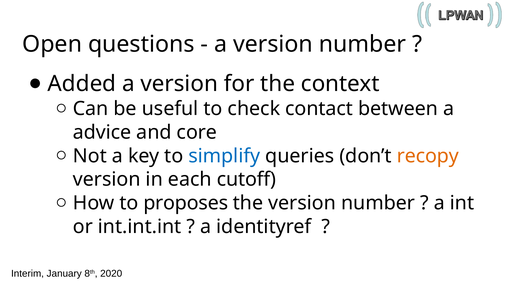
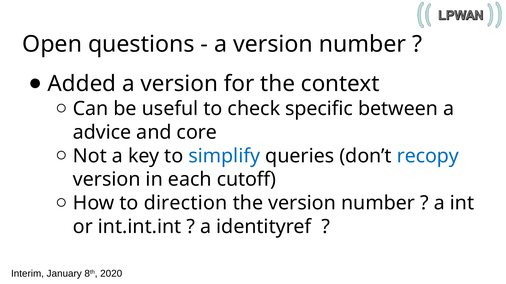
contact: contact -> specific (319, 109)
recopy colour: orange -> blue (428, 156)
proposes: proposes -> direction (186, 204)
